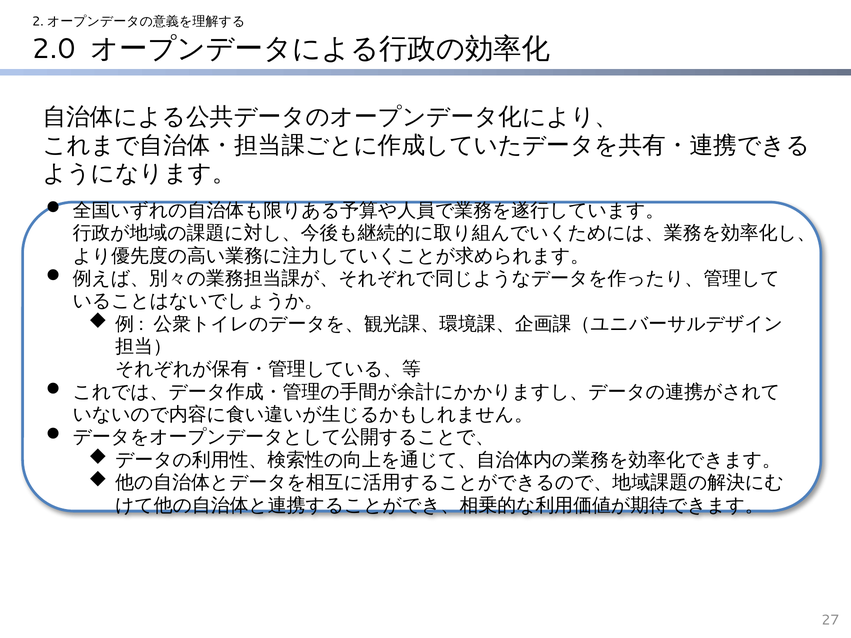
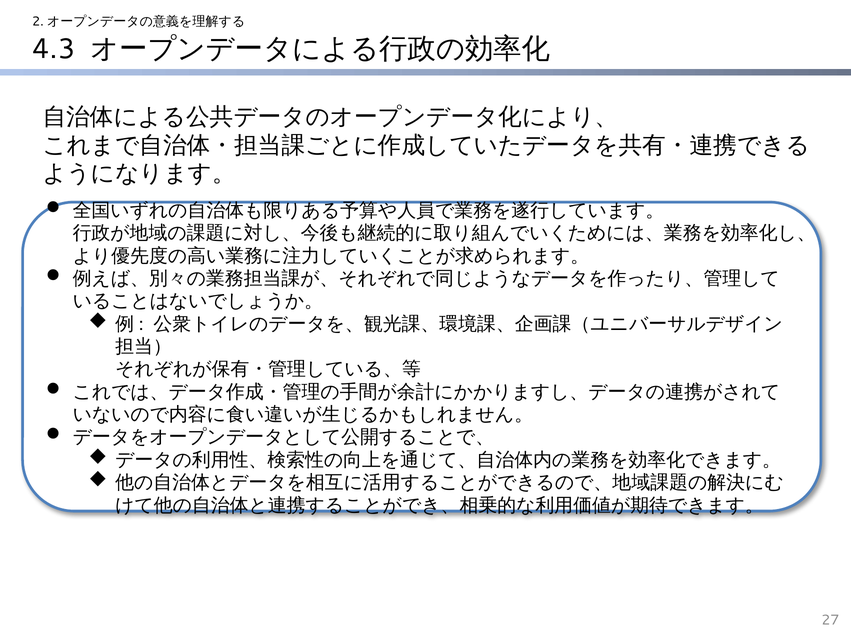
2.0: 2.0 -> 4.3 (54, 49)
